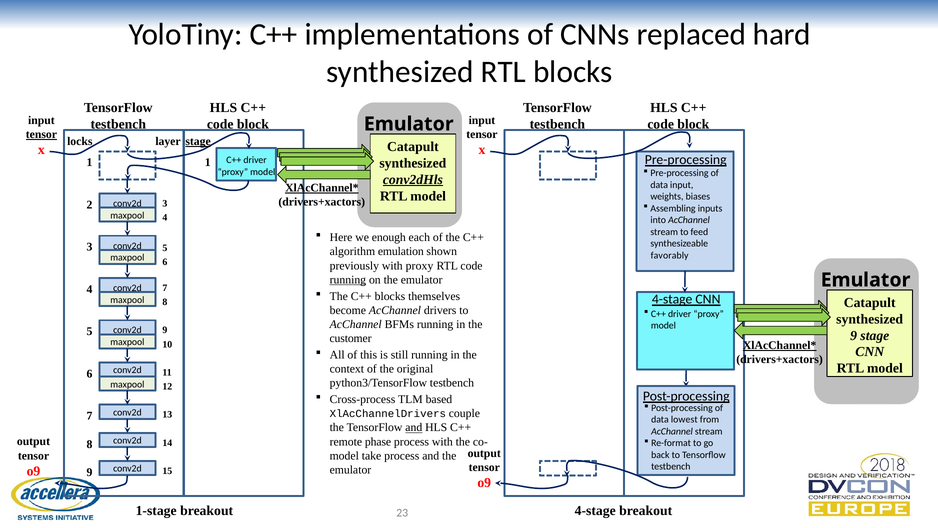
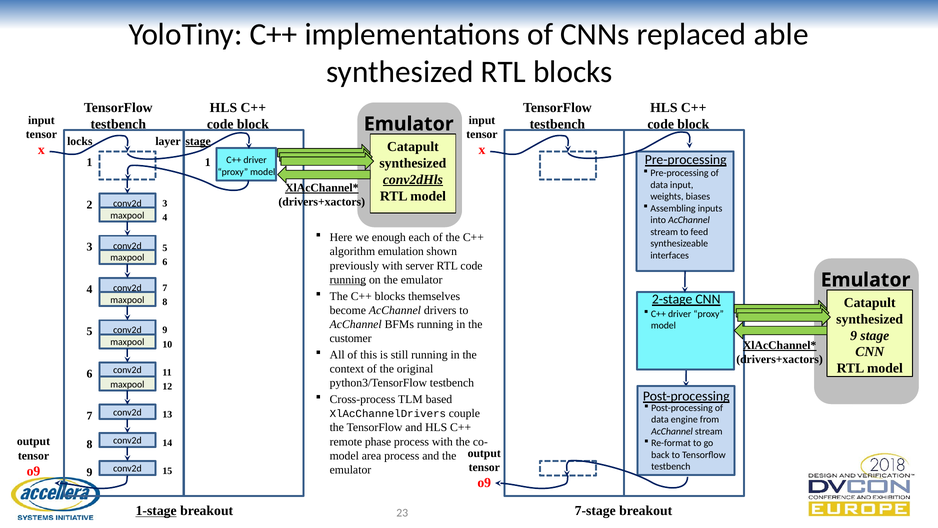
hard: hard -> able (781, 34)
tensor underline: present -> none (41, 134)
favorably: favorably -> interfaces (670, 255)
with proxy: proxy -> server (420, 265)
4-stage: 4-stage -> 2-stage (672, 299)
lowest: lowest -> engine (684, 419)
and underline: present -> none (414, 427)
take: take -> area (372, 455)
4-stage: 4-stage -> 7-stage (595, 510)
1-stage underline: none -> present (156, 511)
